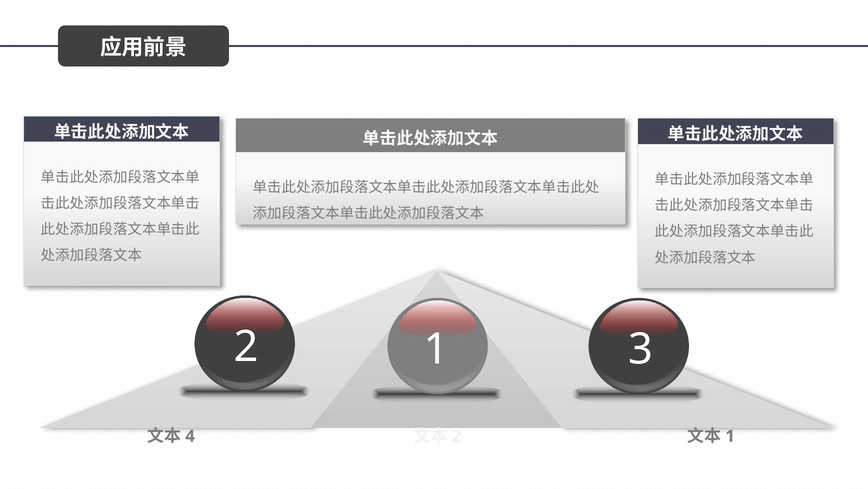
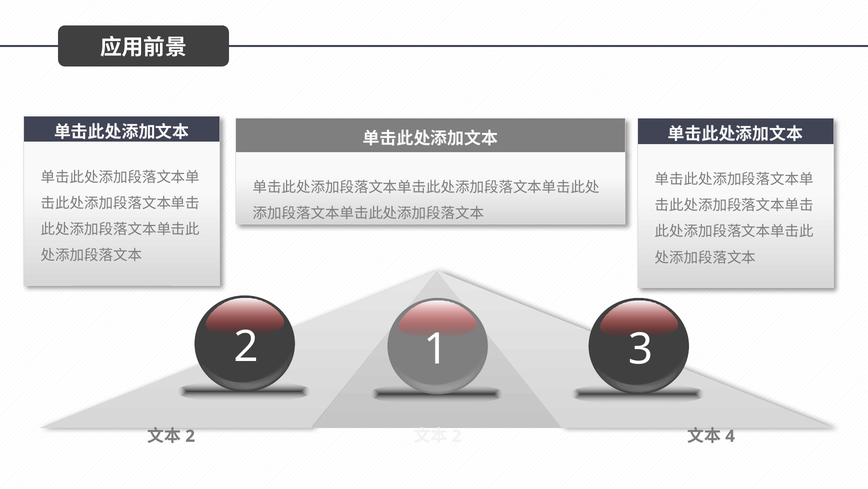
4: 4 -> 2 (190, 436)
1: 1 -> 4 (730, 436)
